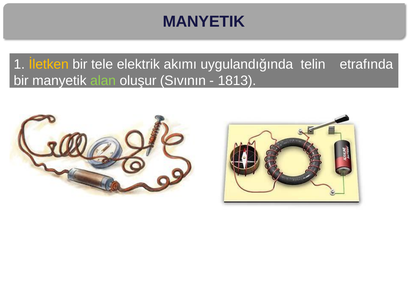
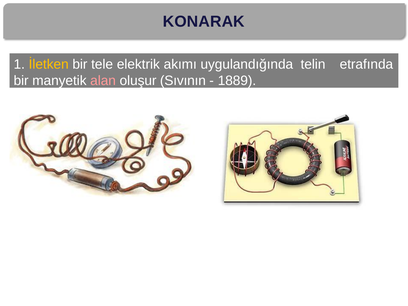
MANYETIK: MANYETIK -> KONARAK (204, 22)
alan colour: light green -> pink (103, 81)
1813: 1813 -> 1889 (237, 81)
